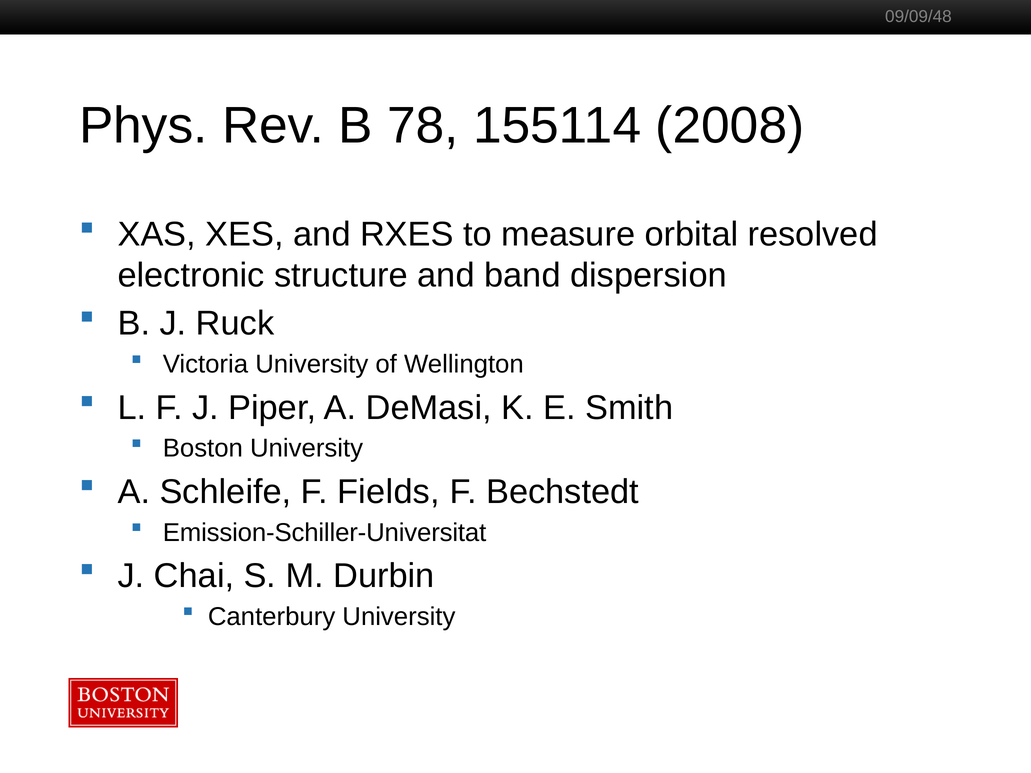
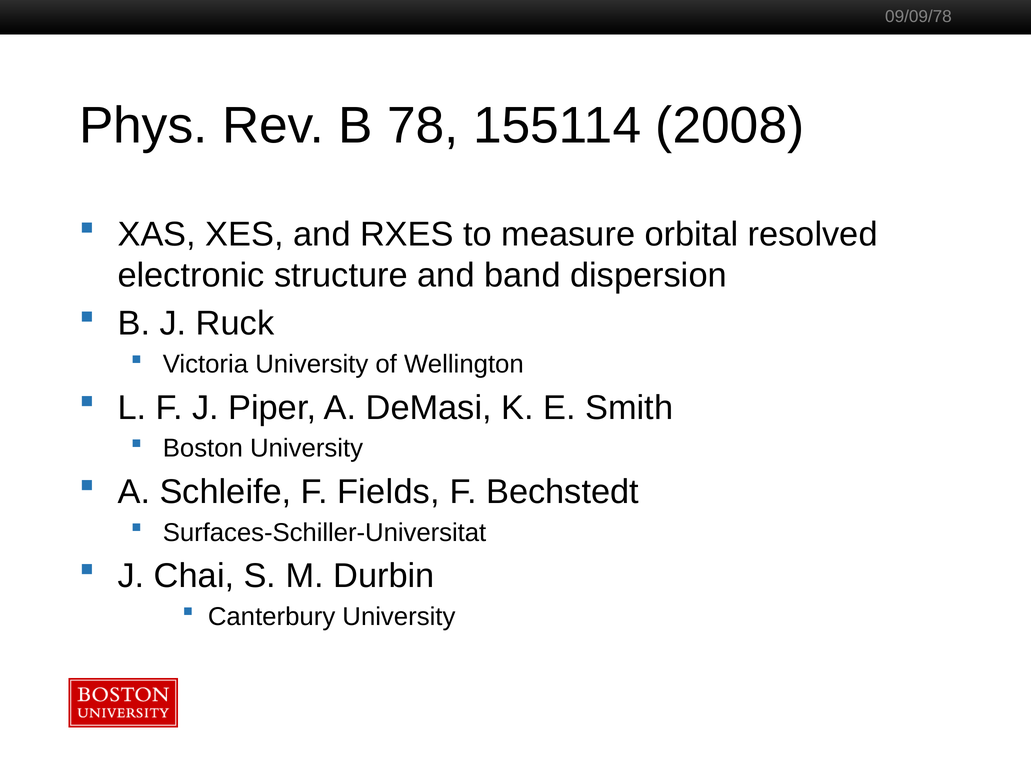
09/09/48: 09/09/48 -> 09/09/78 (918, 17)
Emission-Schiller-Universitat: Emission-Schiller-Universitat -> Surfaces-Schiller-Universitat (324, 533)
